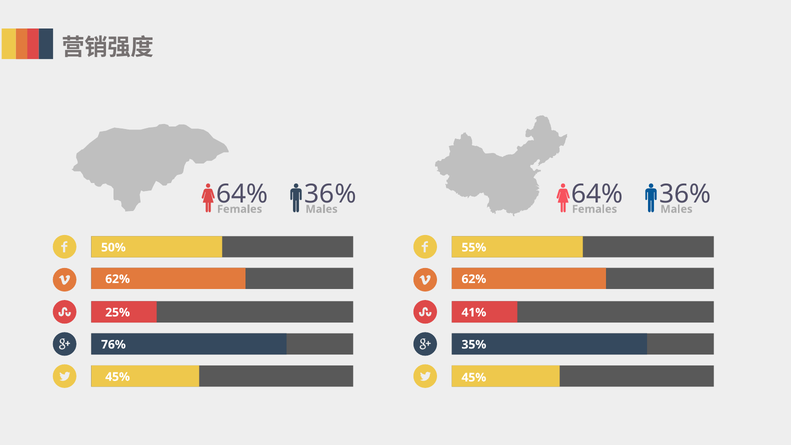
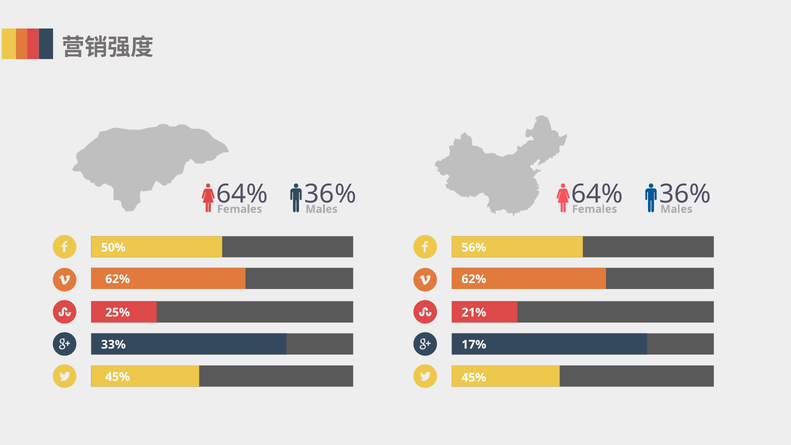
55%: 55% -> 56% (474, 247)
41%: 41% -> 21% (474, 312)
76%: 76% -> 33% (113, 345)
35%: 35% -> 17% (474, 345)
